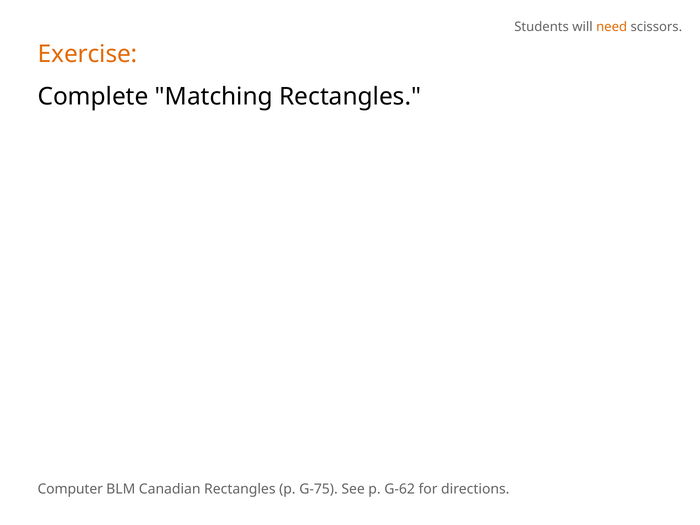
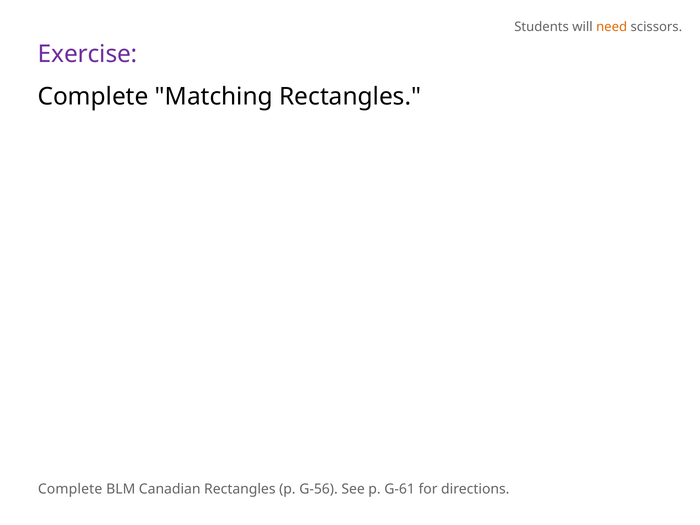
Exercise colour: orange -> purple (88, 54)
Computer: Computer -> Complete (70, 489)
G-75: G-75 -> G-56 (319, 489)
G-62: G-62 -> G-61 (400, 489)
